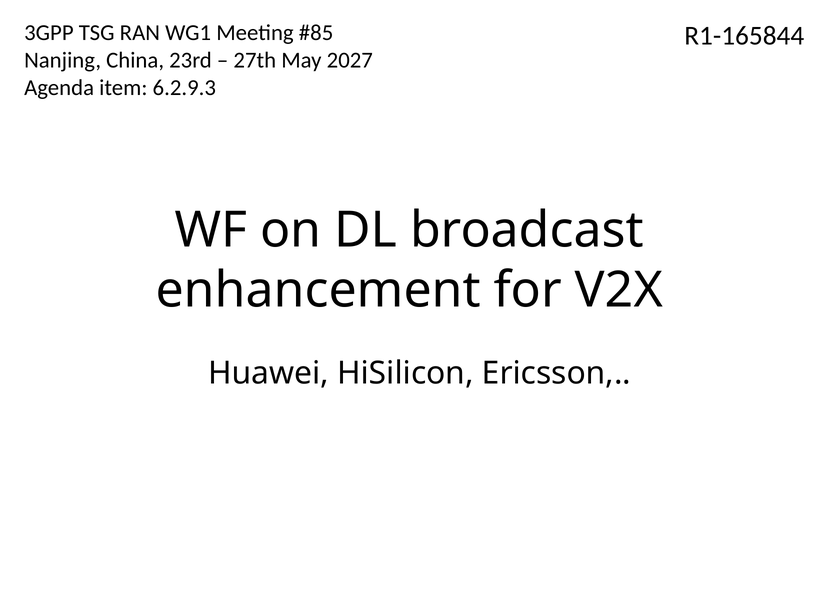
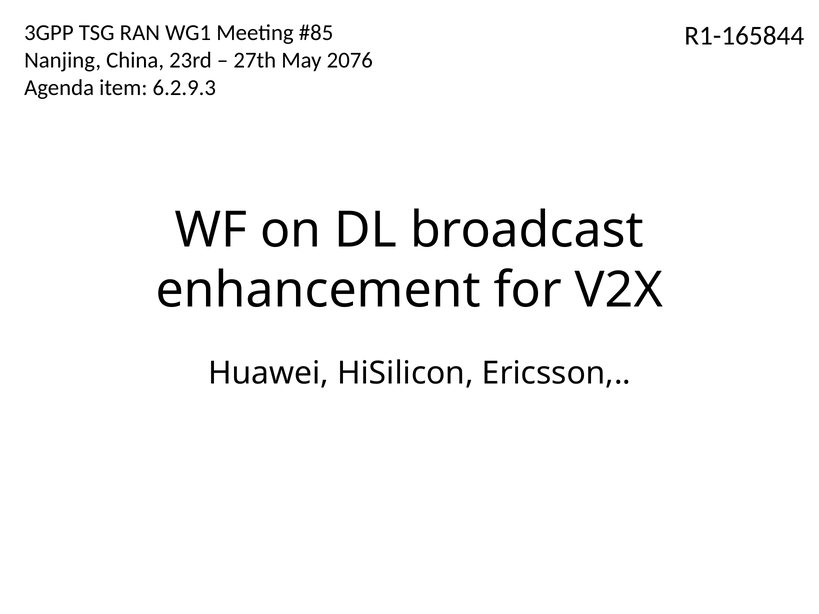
2027: 2027 -> 2076 (350, 60)
